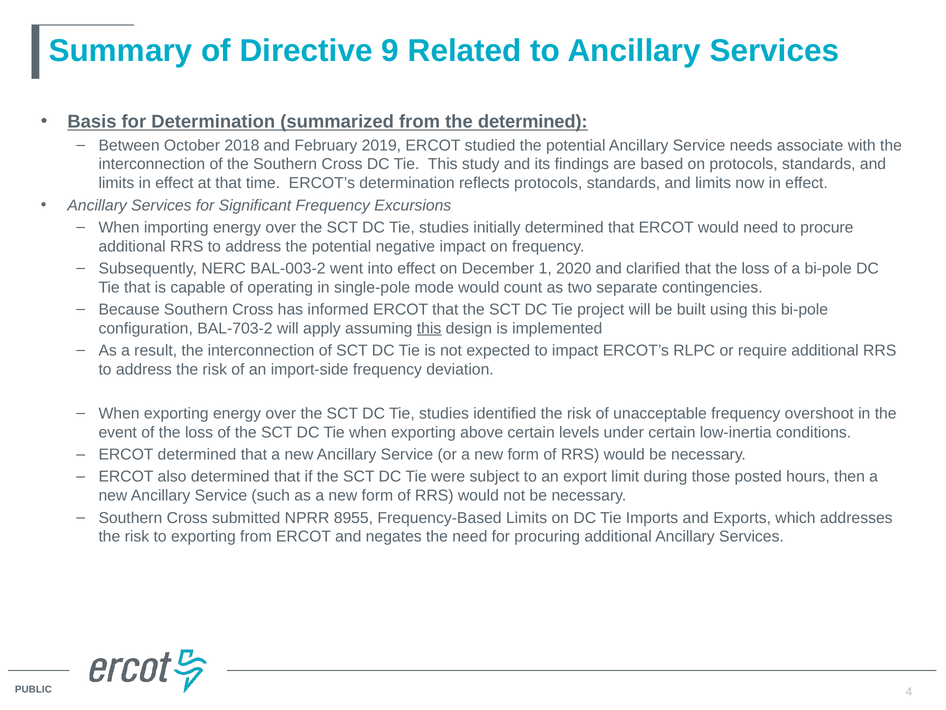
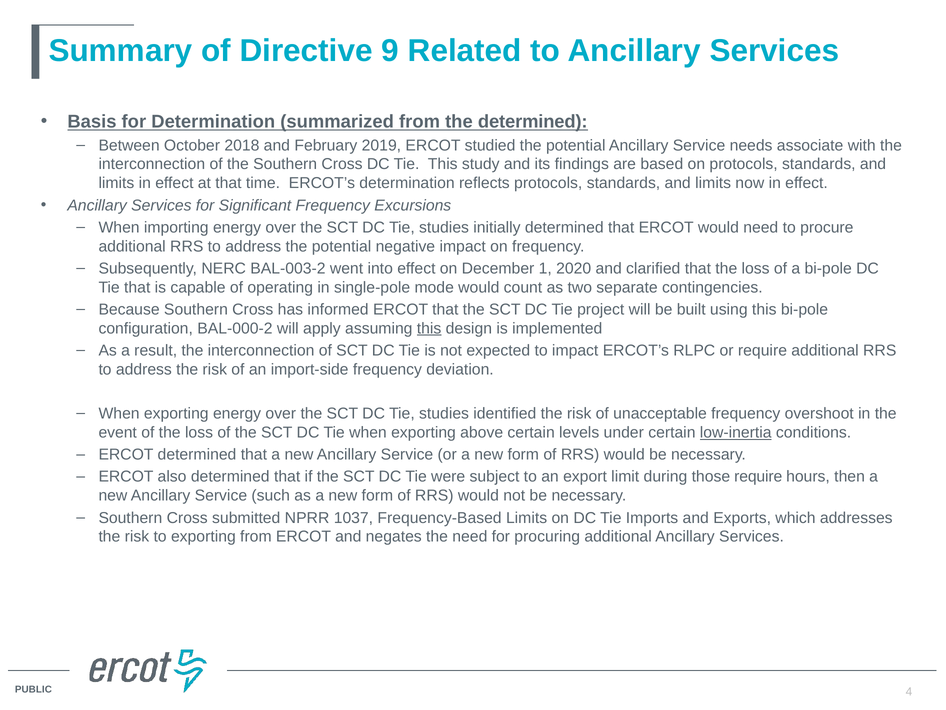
BAL-703-2: BAL-703-2 -> BAL-000-2 (235, 328)
low-inertia underline: none -> present (736, 432)
those posted: posted -> require (758, 476)
8955: 8955 -> 1037 (353, 517)
